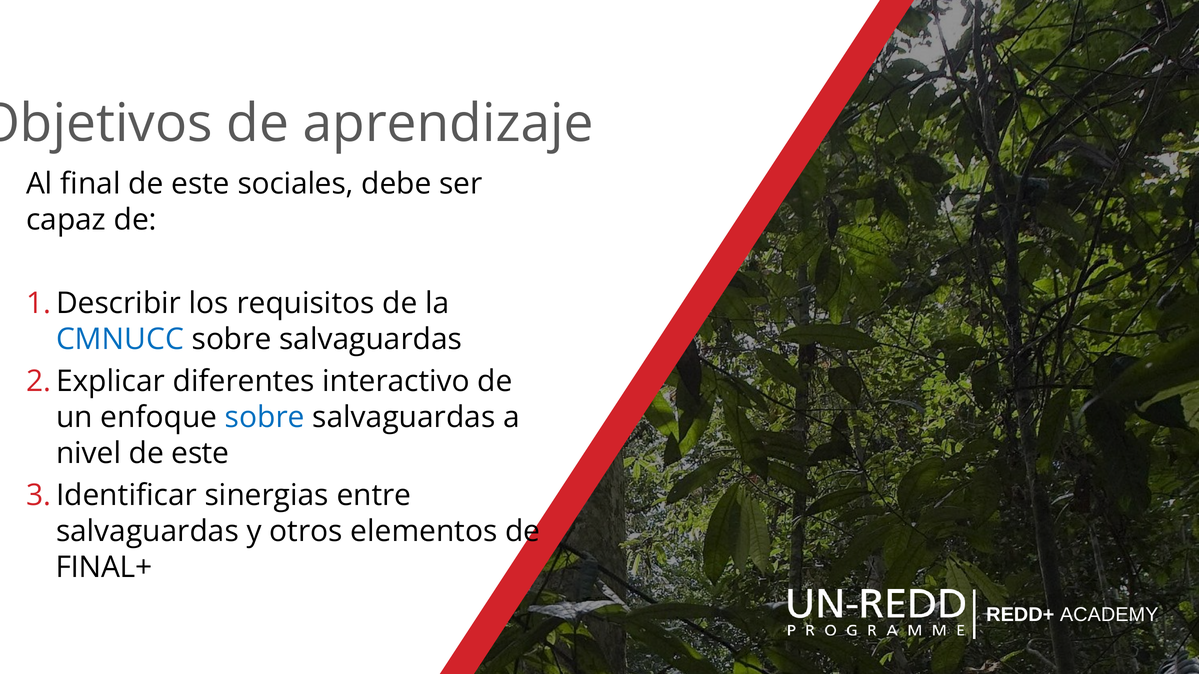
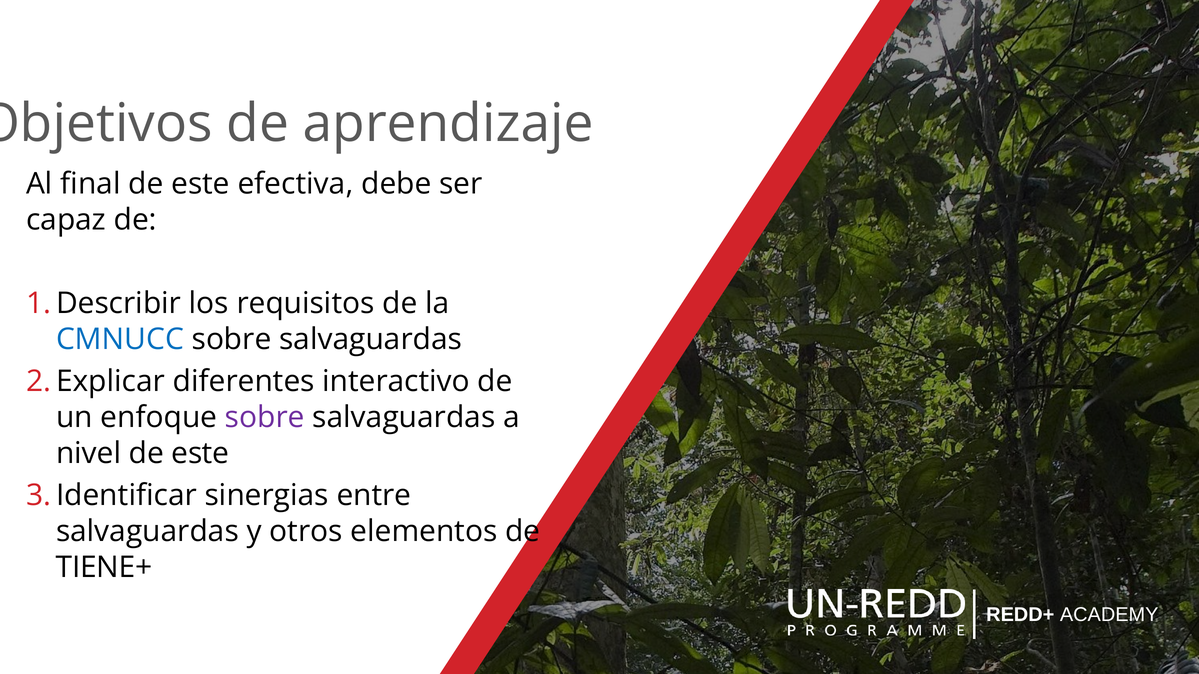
sociales: sociales -> efectiva (295, 184)
sobre colour: blue -> purple (265, 418)
FINAL+: FINAL+ -> TIENE+ (104, 568)
